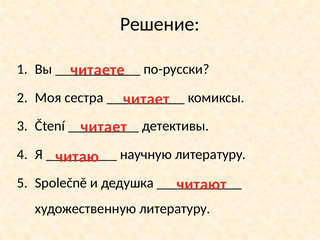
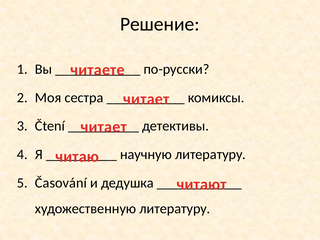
Společně: Společně -> Časování (61, 183)
